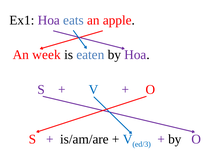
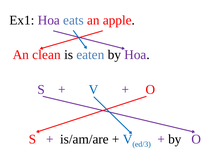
week: week -> clean (46, 55)
